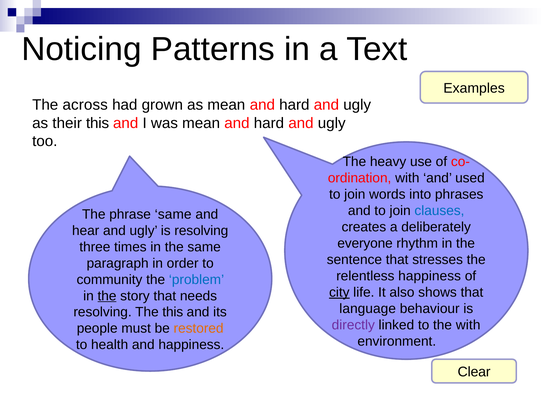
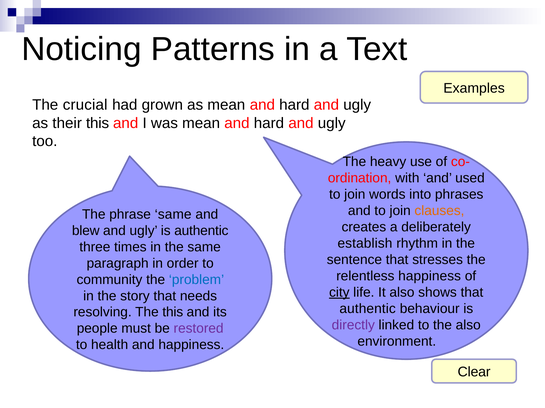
across: across -> crucial (85, 105)
clauses colour: blue -> orange (439, 211)
hear: hear -> blew (86, 231)
is resolving: resolving -> authentic (201, 231)
everyone: everyone -> establish (365, 244)
the underline: present -> none (107, 296)
language: language -> authentic (368, 309)
the with: with -> also (468, 326)
restored colour: orange -> purple (199, 329)
